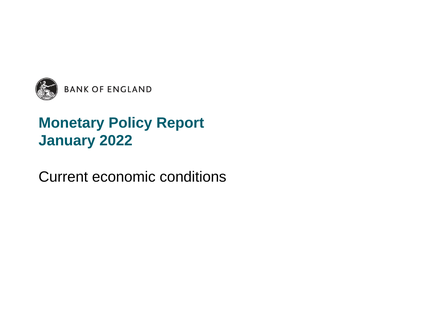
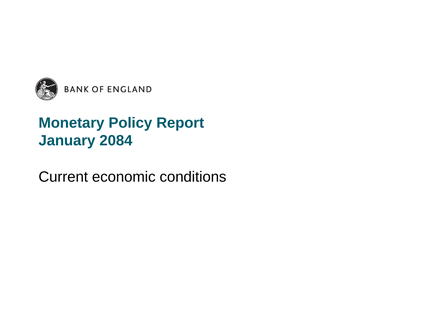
2022: 2022 -> 2084 (116, 141)
